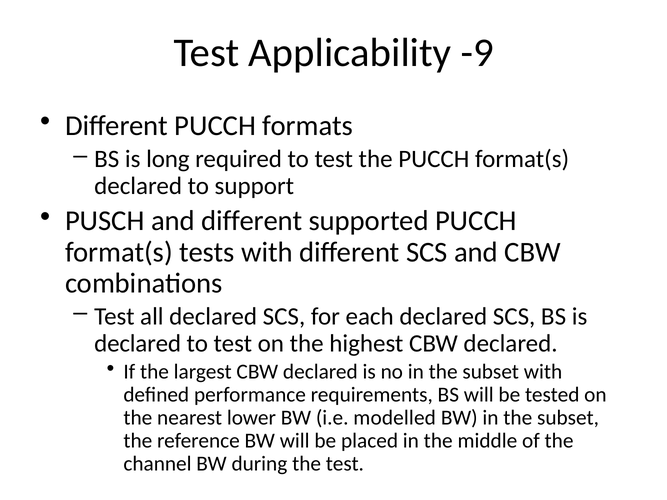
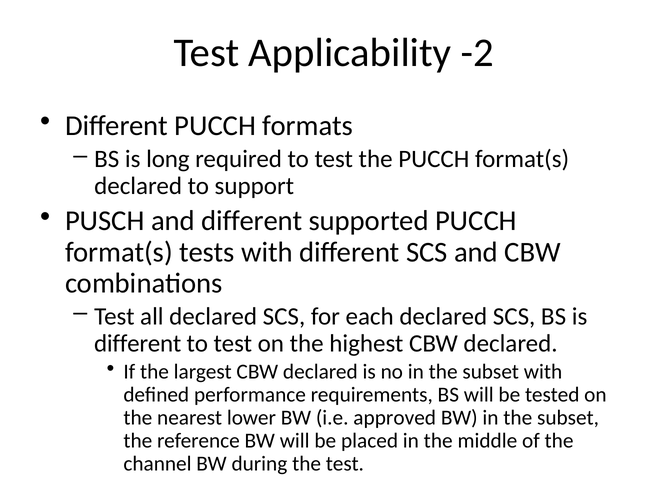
-9: -9 -> -2 (477, 53)
declared: declared -> different (138, 343)
modelled: modelled -> approved (395, 418)
